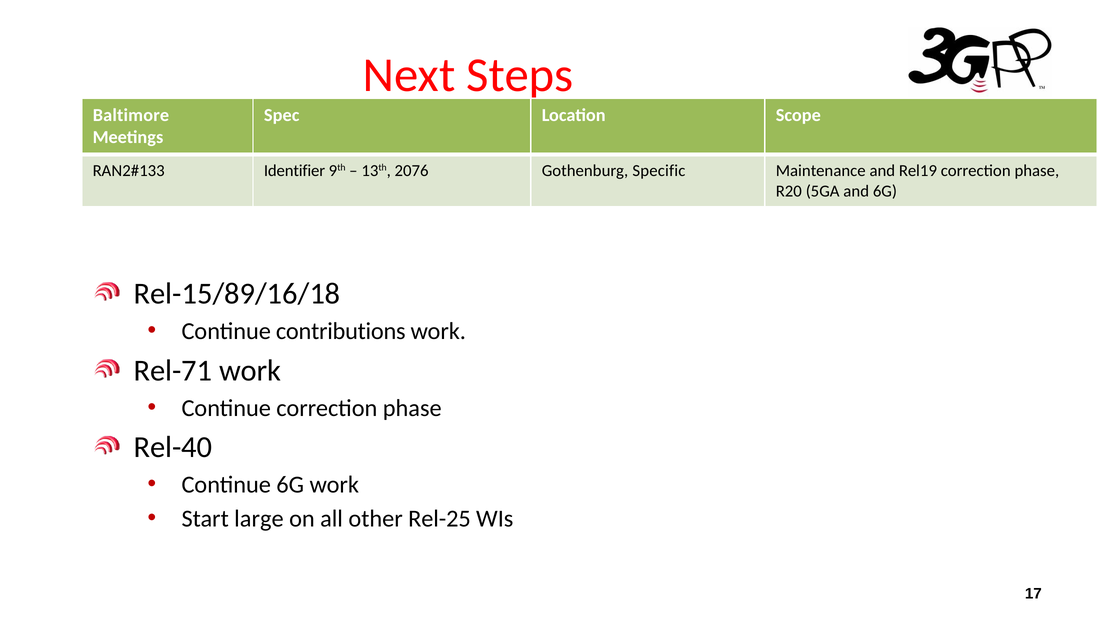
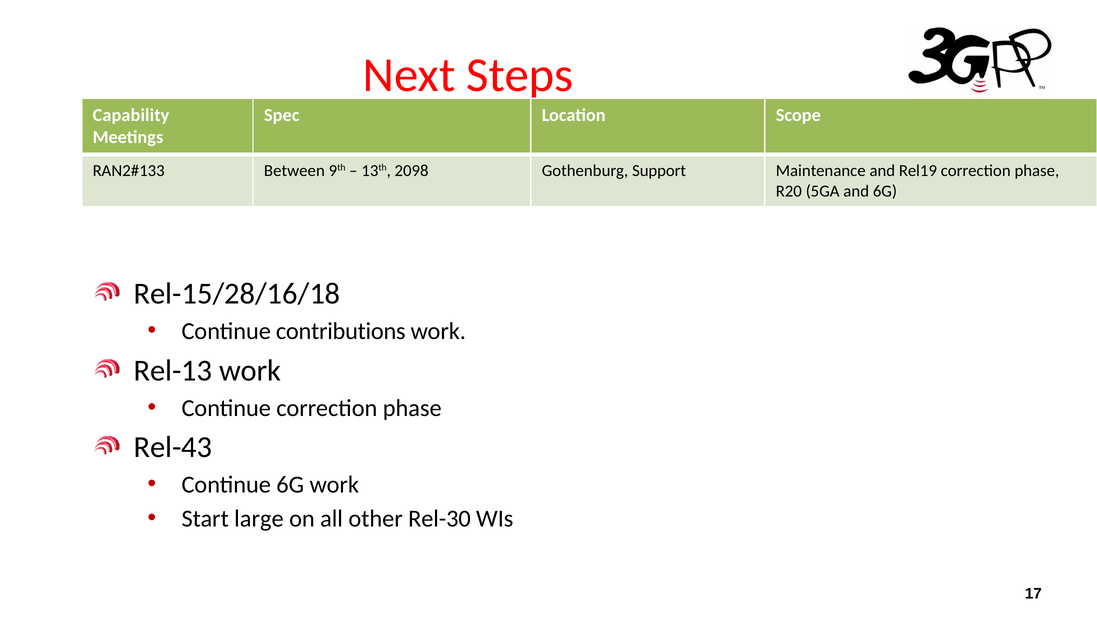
Baltimore: Baltimore -> Capability (131, 115)
Identifier: Identifier -> Between (294, 171)
2076: 2076 -> 2098 (412, 171)
Specific: Specific -> Support (659, 171)
Rel-15/89/16/18: Rel-15/89/16/18 -> Rel-15/28/16/18 (237, 294)
Rel-71: Rel-71 -> Rel-13 (173, 371)
Rel-40: Rel-40 -> Rel-43 (173, 447)
Rel-25: Rel-25 -> Rel-30 (439, 519)
